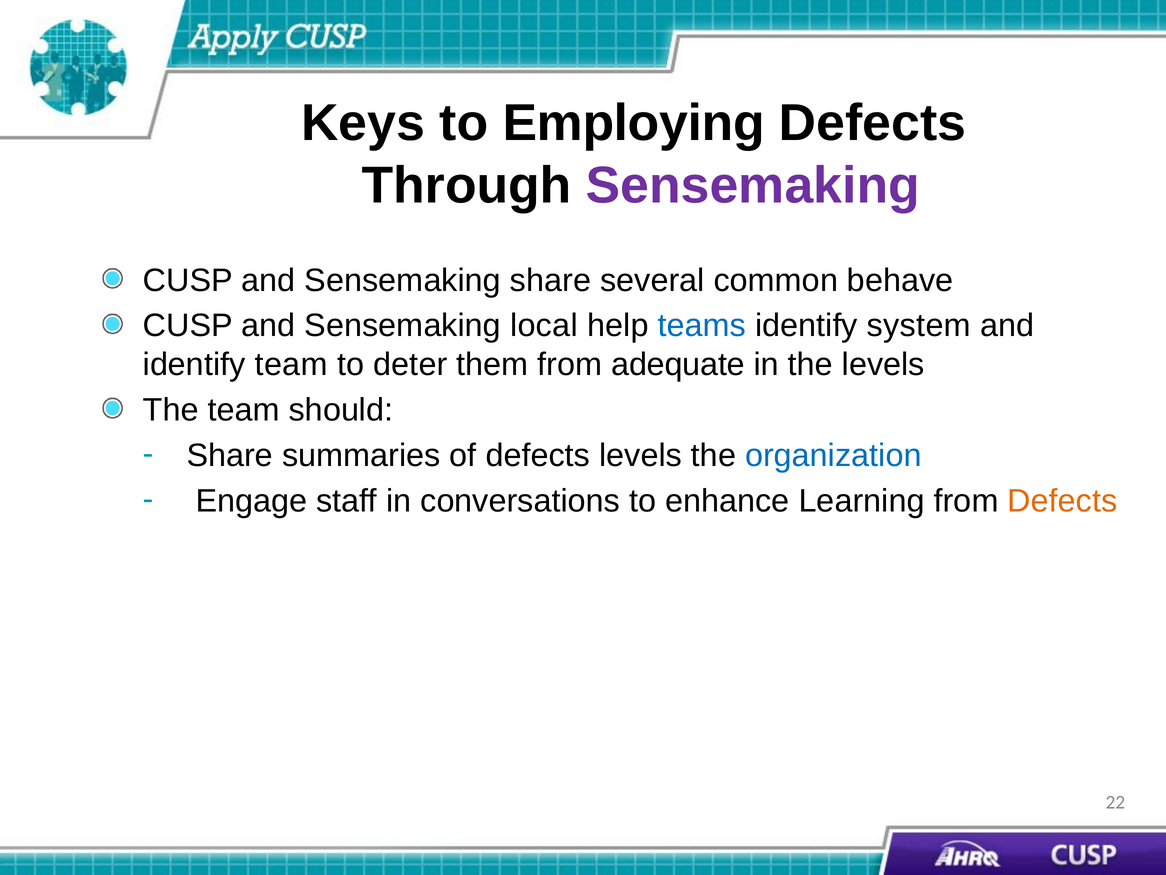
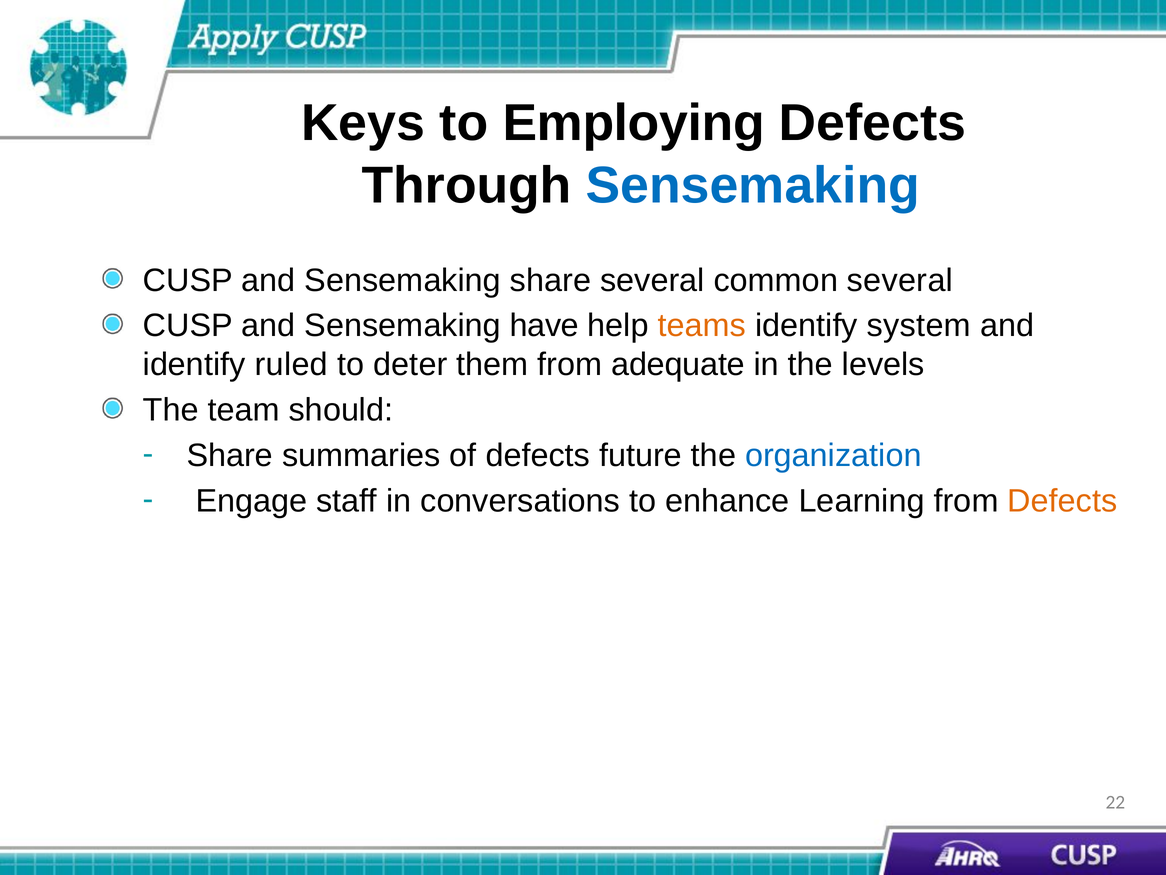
Sensemaking colour: purple -> blue (753, 185)
common behave: behave -> several (900, 280)
local: local -> have (544, 326)
teams colour: blue -> orange (702, 326)
identify team: team -> ruled (291, 365)
defects levels: levels -> future (641, 455)
